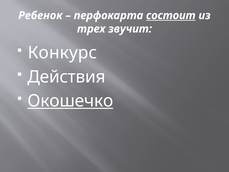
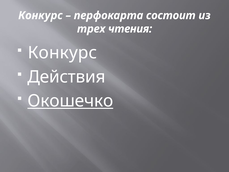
Ребенок: Ребенок -> Конкурс (40, 15)
состоит underline: present -> none (171, 15)
звучит: звучит -> чтения (130, 29)
